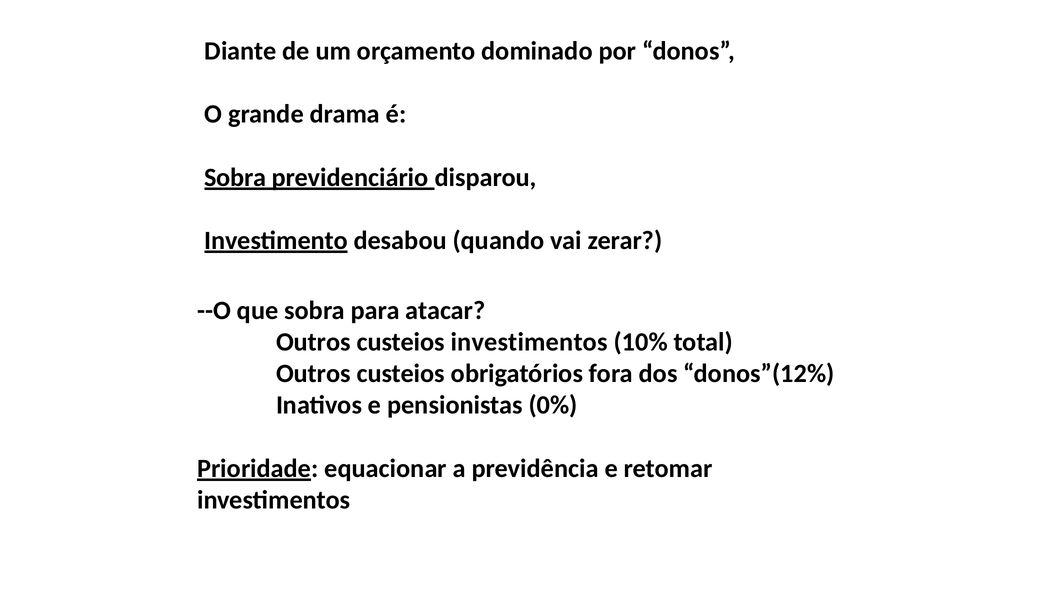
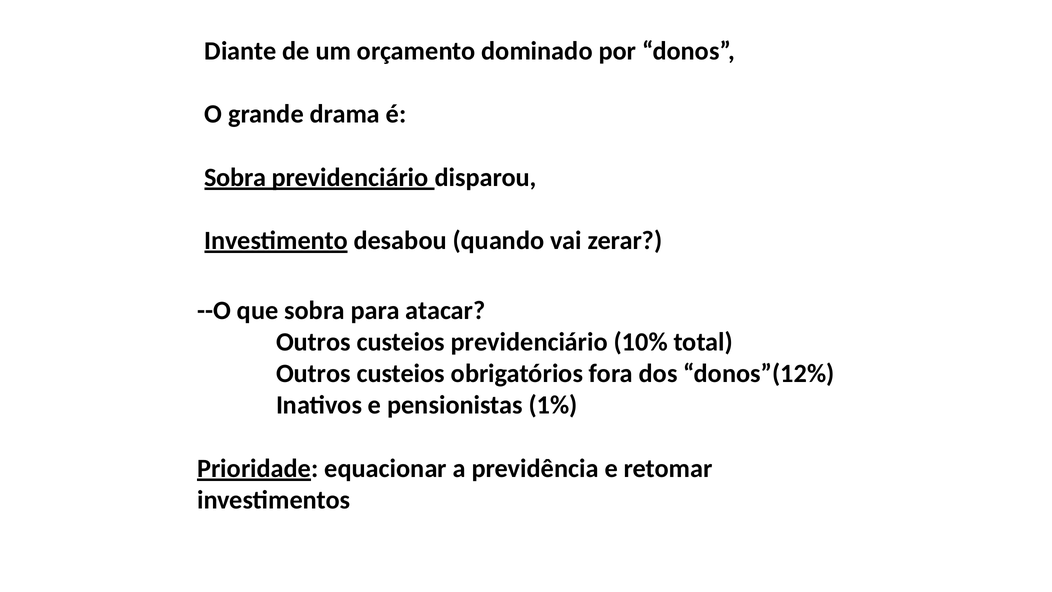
custeios investimentos: investimentos -> previdenciário (529, 342)
0%: 0% -> 1% (553, 405)
